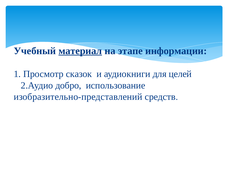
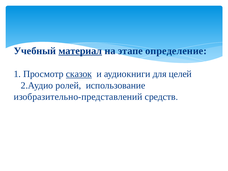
информации: информации -> определение (176, 51)
сказок underline: none -> present (79, 74)
добро: добро -> ролей (68, 85)
